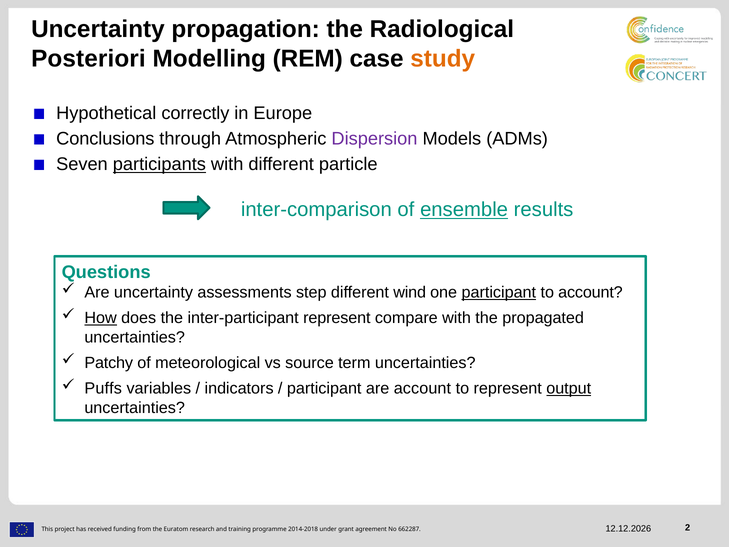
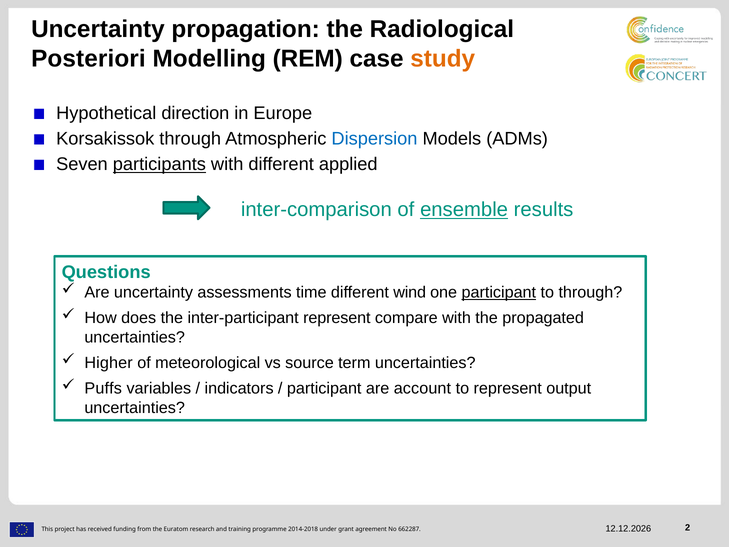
correctly: correctly -> direction (195, 113)
Conclusions: Conclusions -> Korsakissok (105, 139)
Dispersion colour: purple -> blue (374, 139)
particle: particle -> applied (348, 164)
step: step -> time (311, 292)
to account: account -> through (590, 292)
How underline: present -> none (101, 318)
Patchy: Patchy -> Higher (109, 363)
output underline: present -> none (569, 388)
